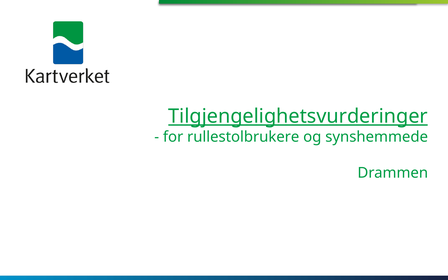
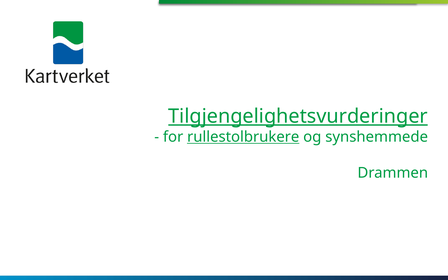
rullestolbrukere underline: none -> present (243, 137)
